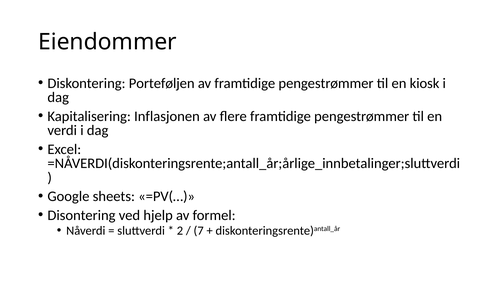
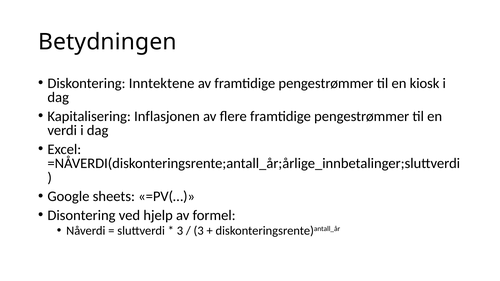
Eiendommer: Eiendommer -> Betydningen (107, 42)
Porteføljen: Porteføljen -> Inntektene (162, 83)
2: 2 -> 3 (180, 231)
7: 7 -> 3 (199, 231)
